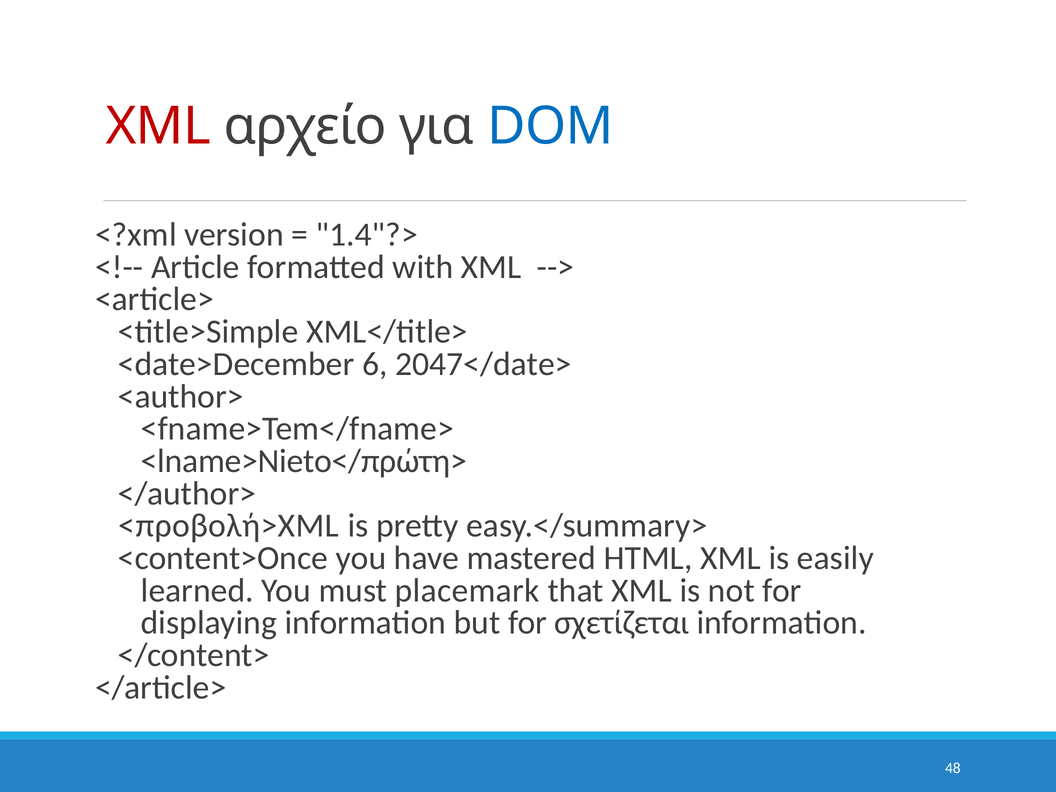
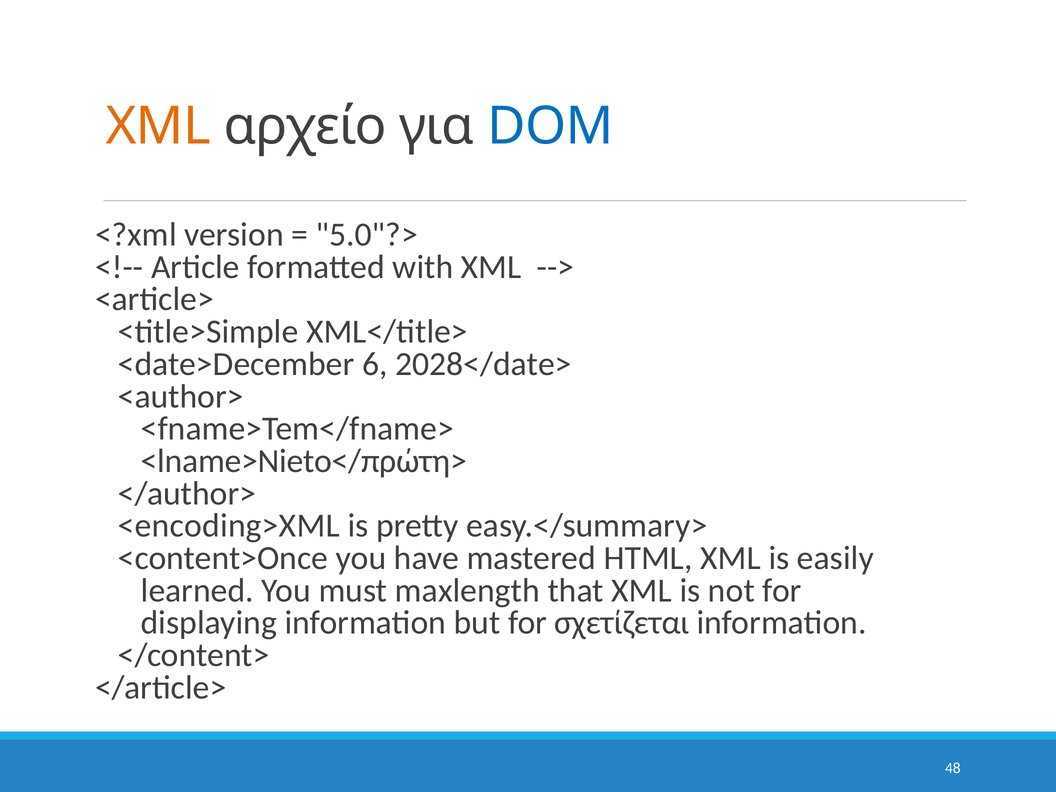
XML colour: red -> orange (158, 126)
1.4"?>: 1.4"?> -> 5.0"?> (367, 235)
2047</date>: 2047</date> -> 2028</date> (483, 364)
<προβολή>XML: <προβολή>XML -> <encoding>XML (229, 526)
placemark: placemark -> maxlength (467, 590)
